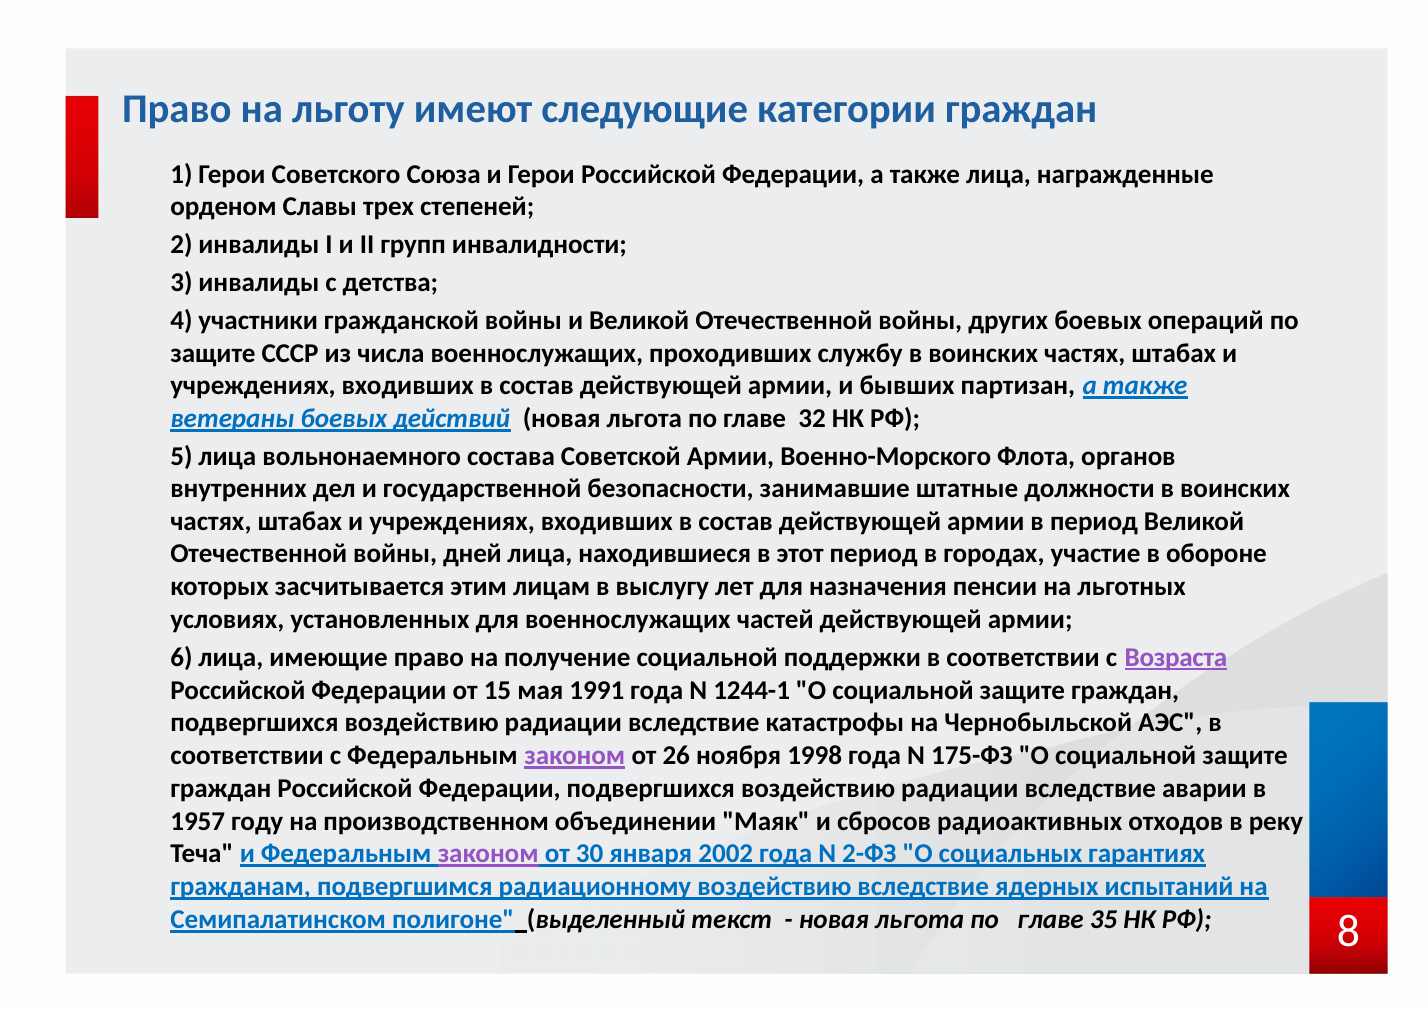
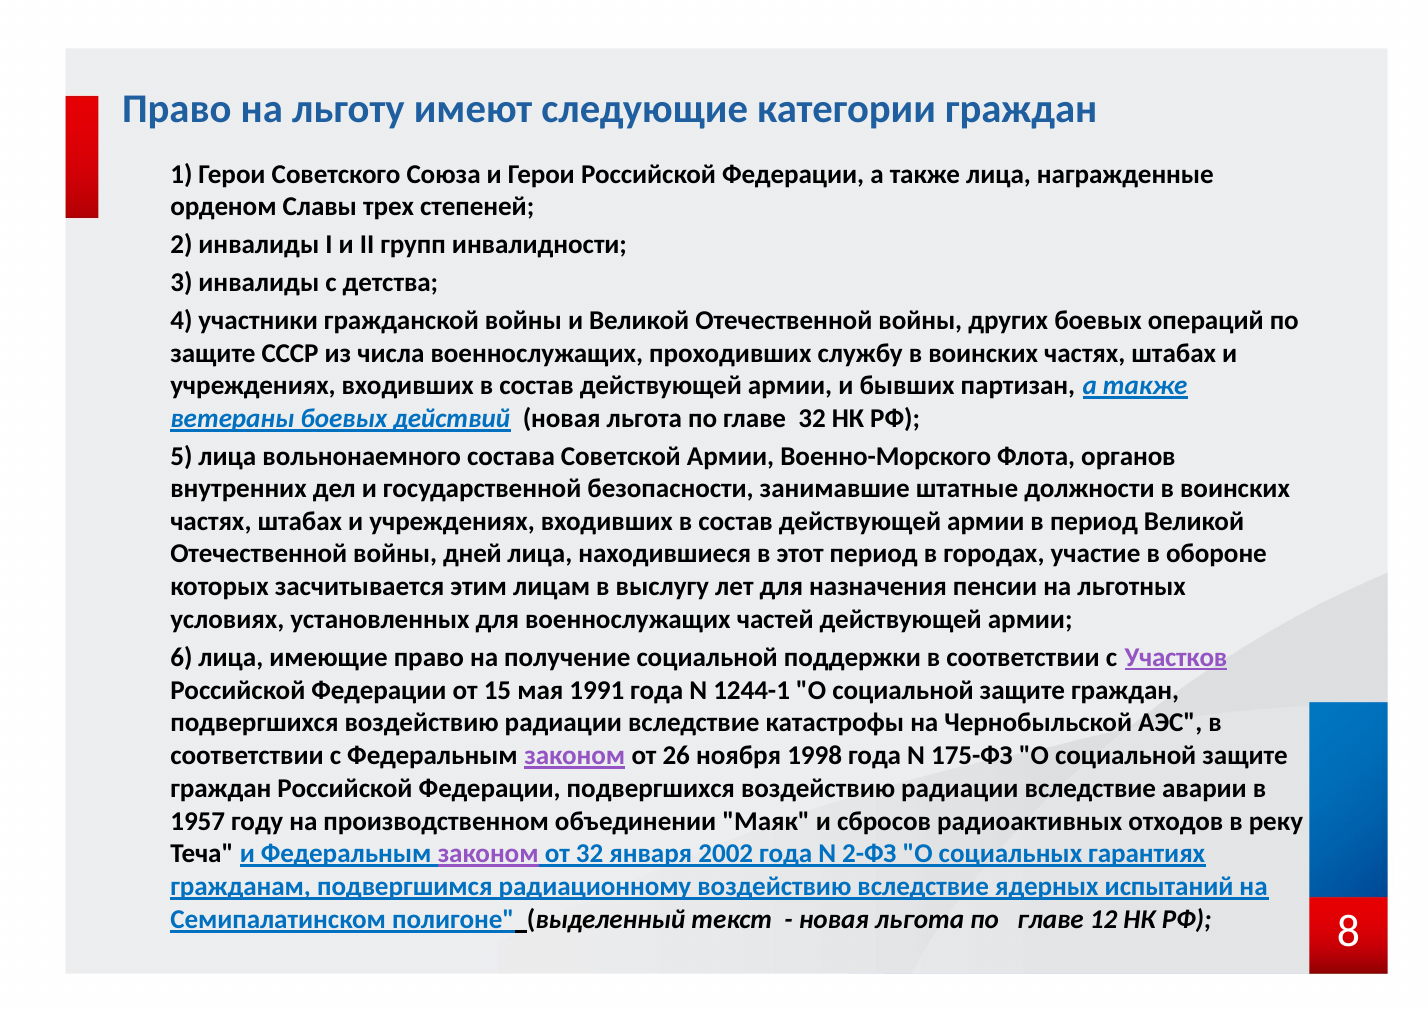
Возраста: Возраста -> Участков (1176, 657)
от 30: 30 -> 32 (590, 854)
35: 35 -> 12 (1104, 919)
